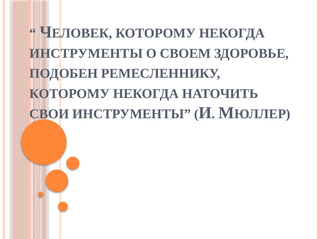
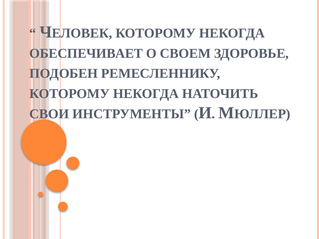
ИНСТРУМЕНТЫ: ИНСТРУМЕНТЫ -> ОБЕСПЕЧИВАЕТ (86, 53)
